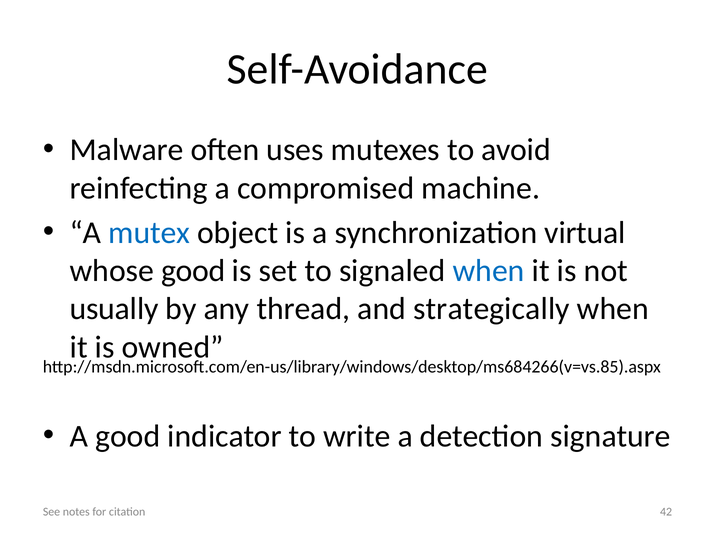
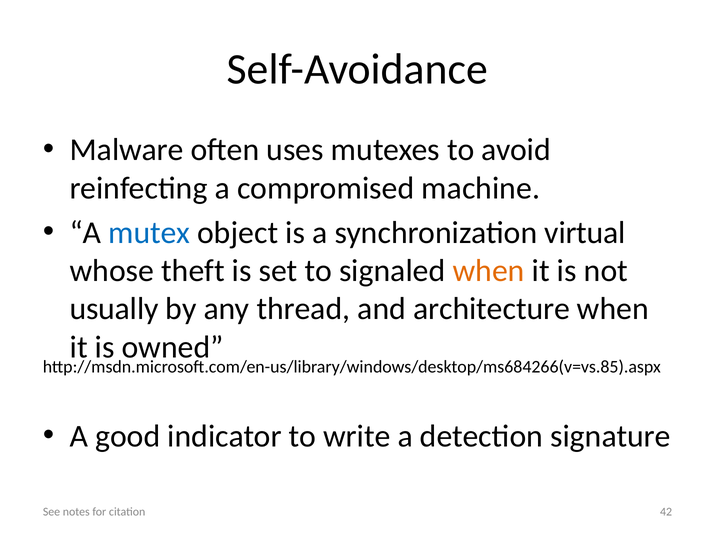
whose good: good -> theft (193, 271)
when colour: blue -> orange (489, 271)
strategically: strategically -> architecture (492, 309)
